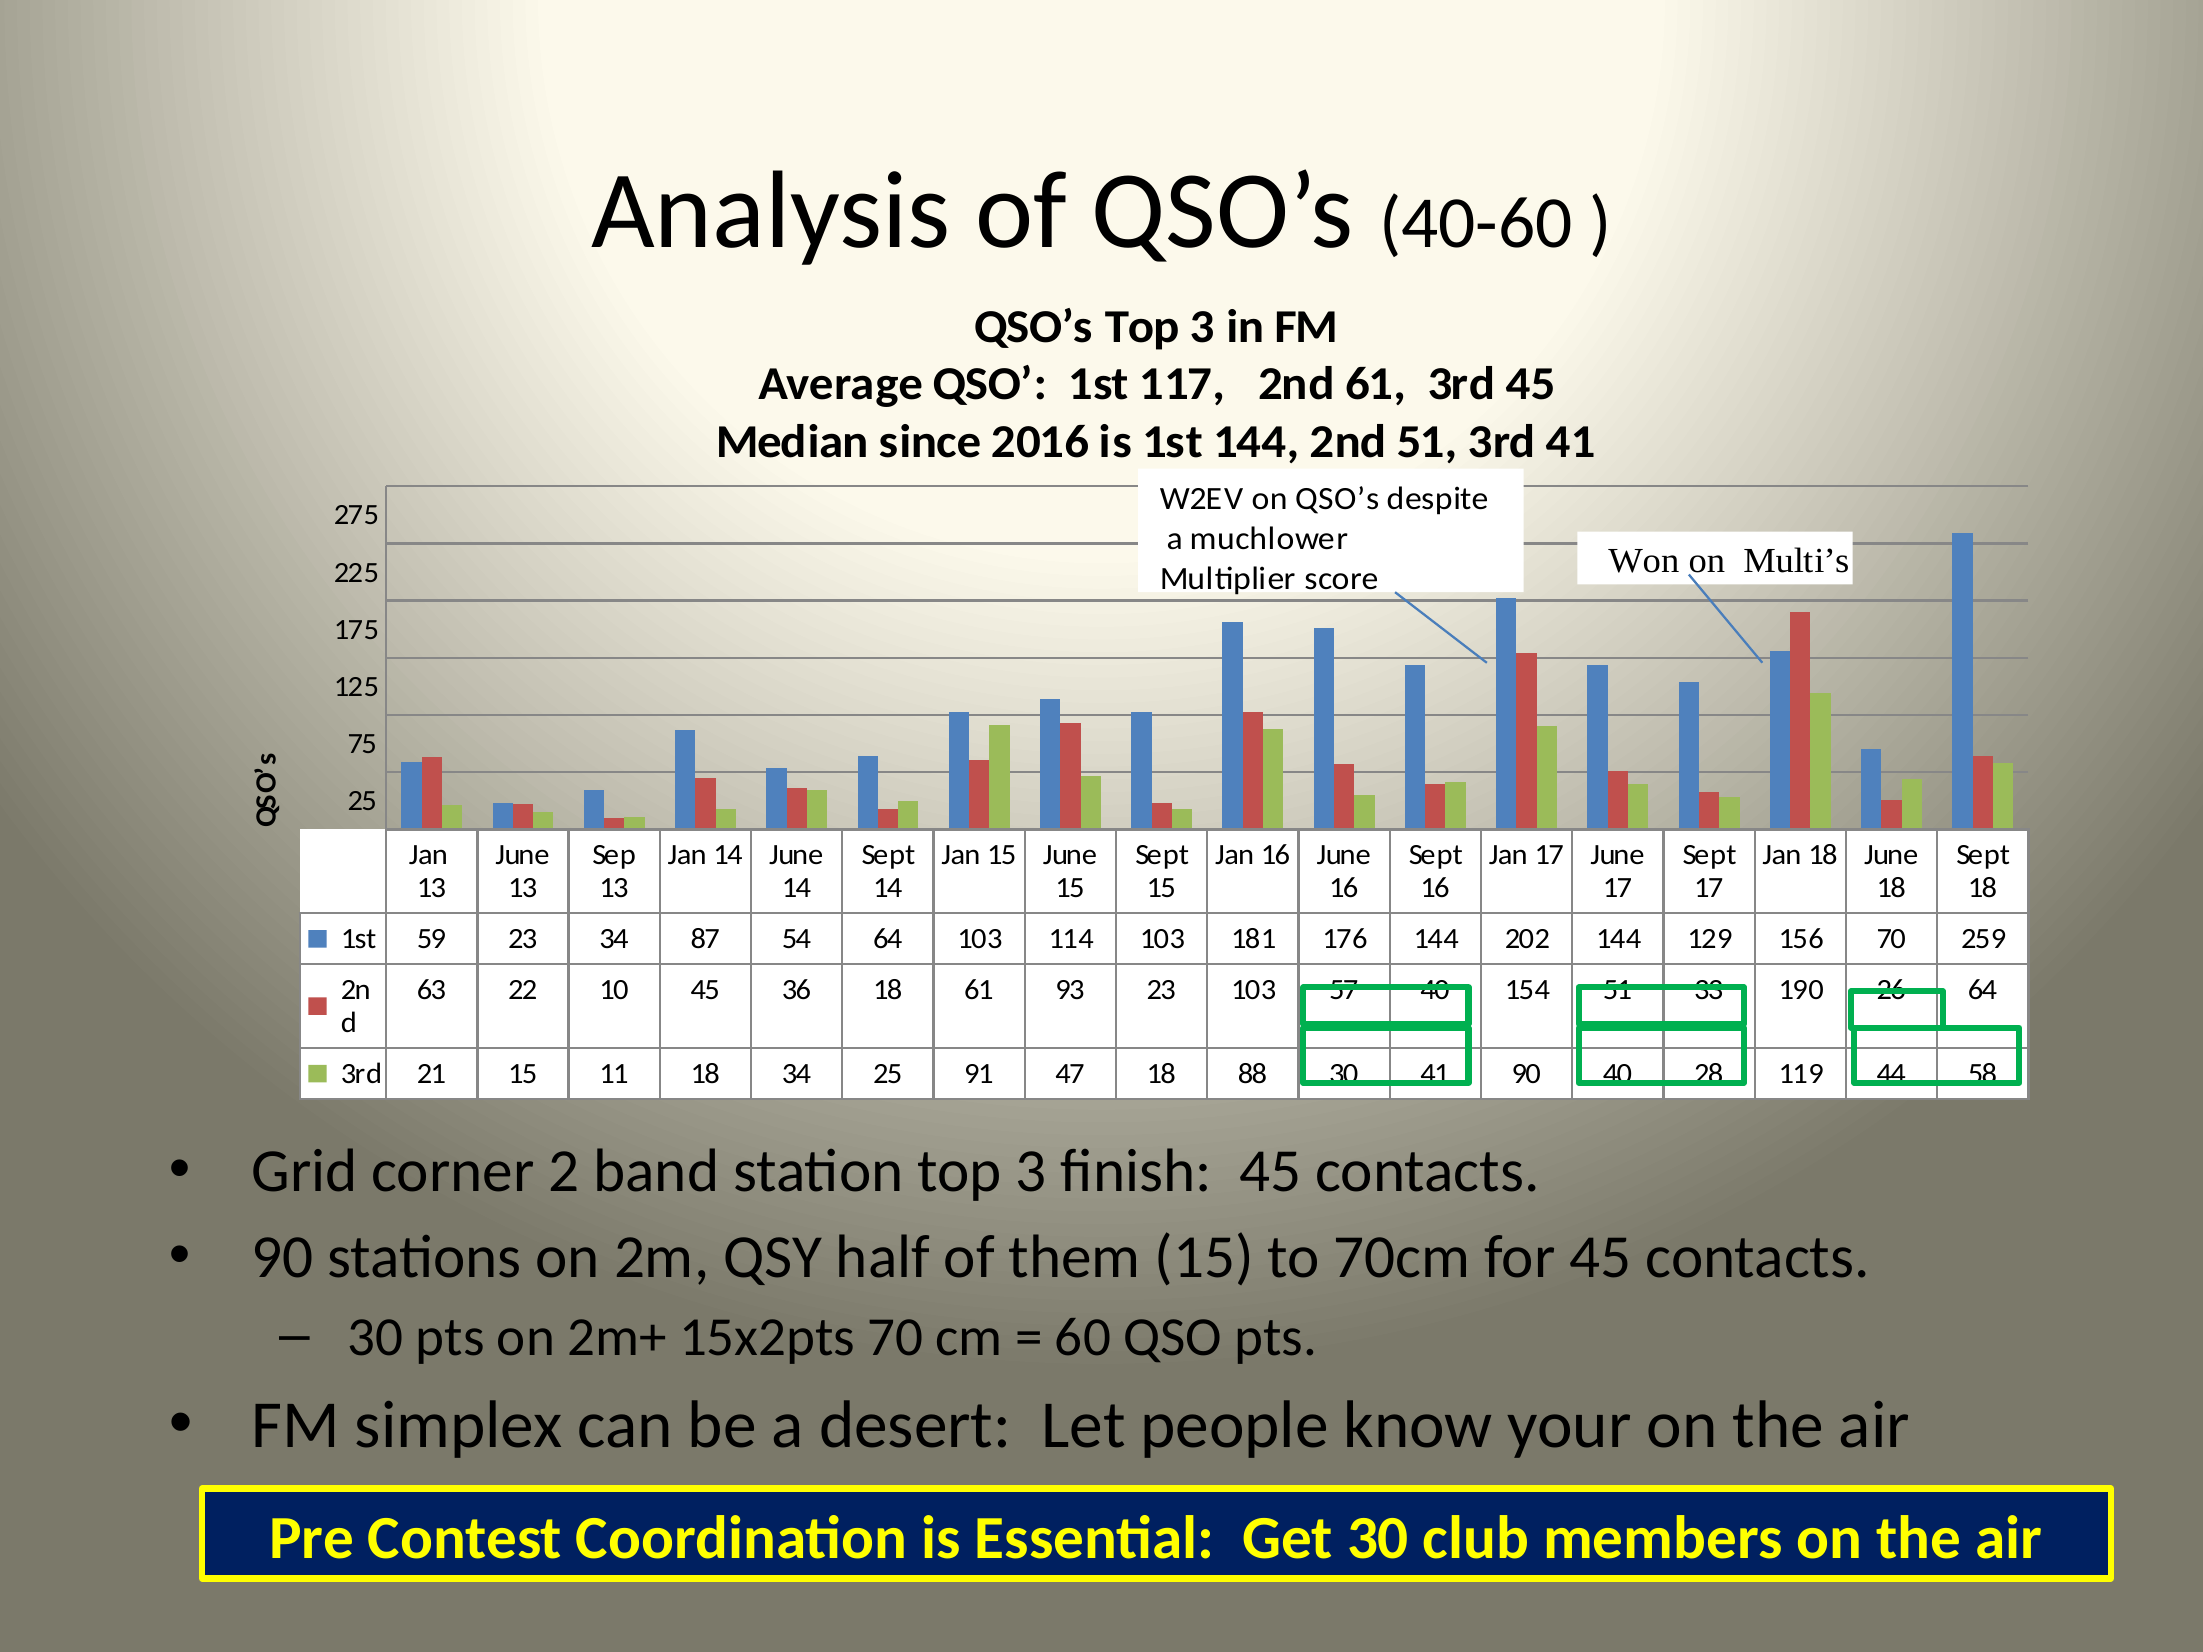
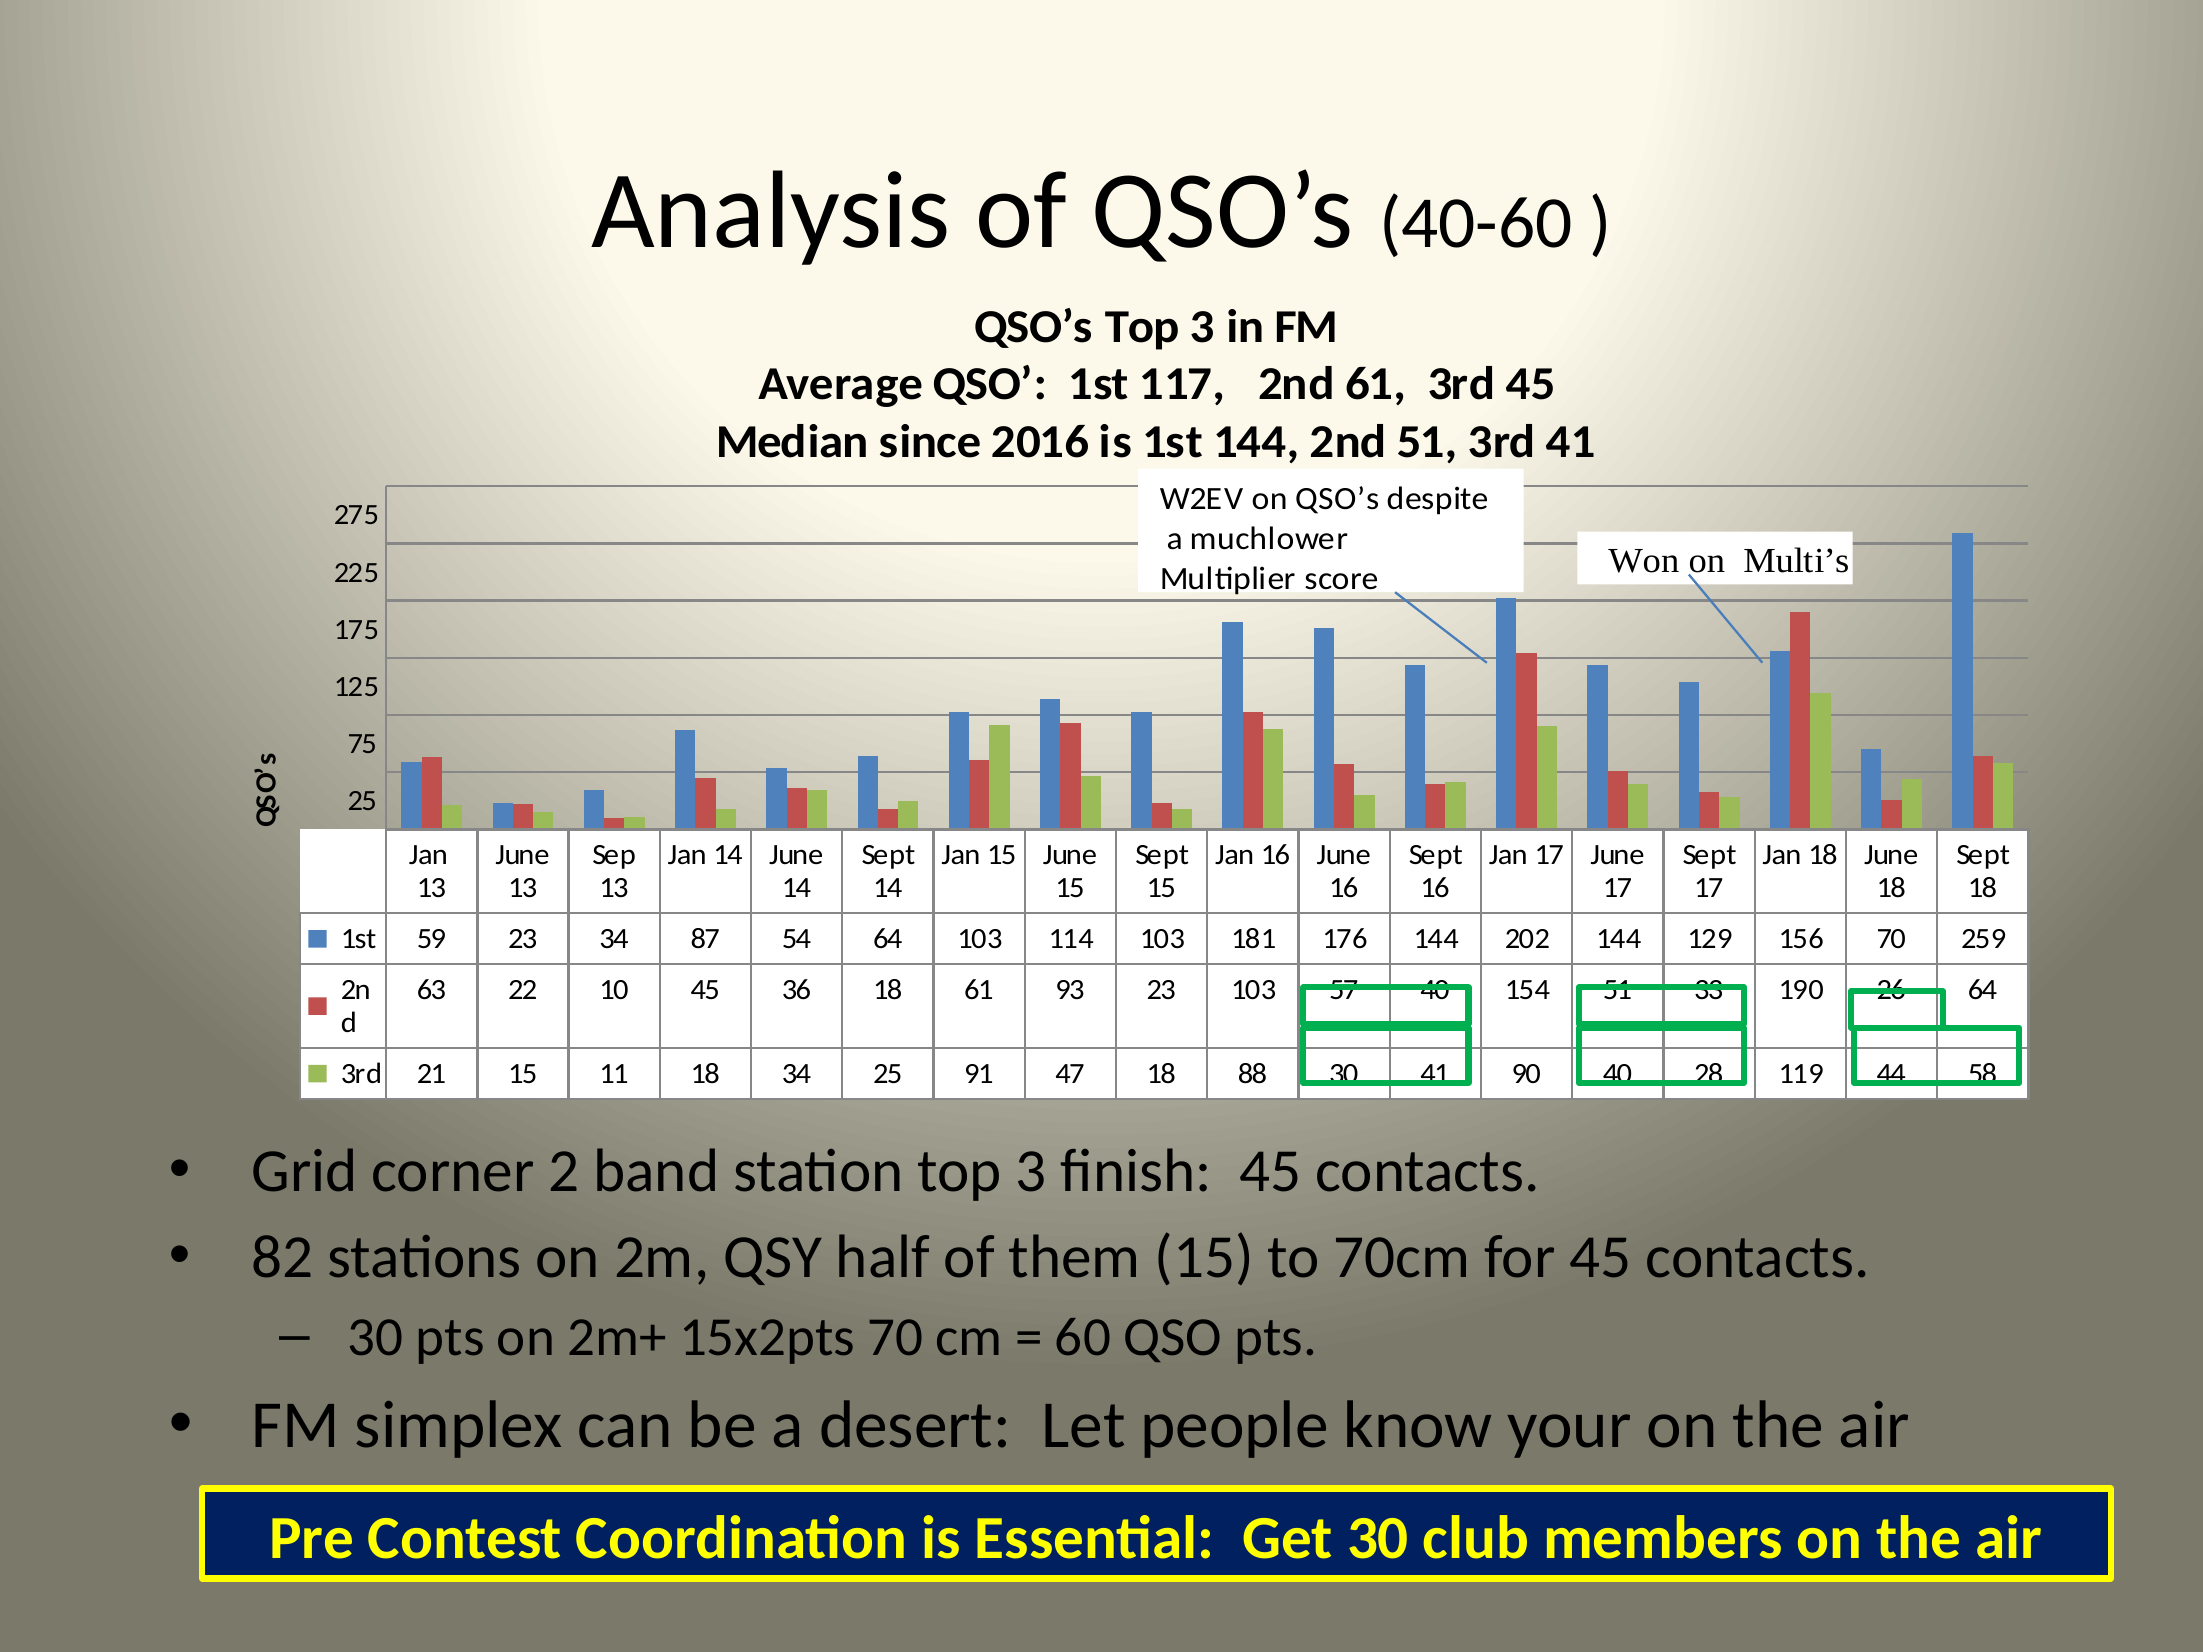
90: 90 -> 82 (282, 1258)
